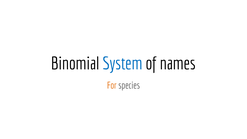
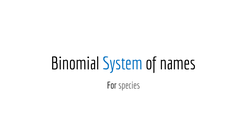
For colour: orange -> black (112, 85)
